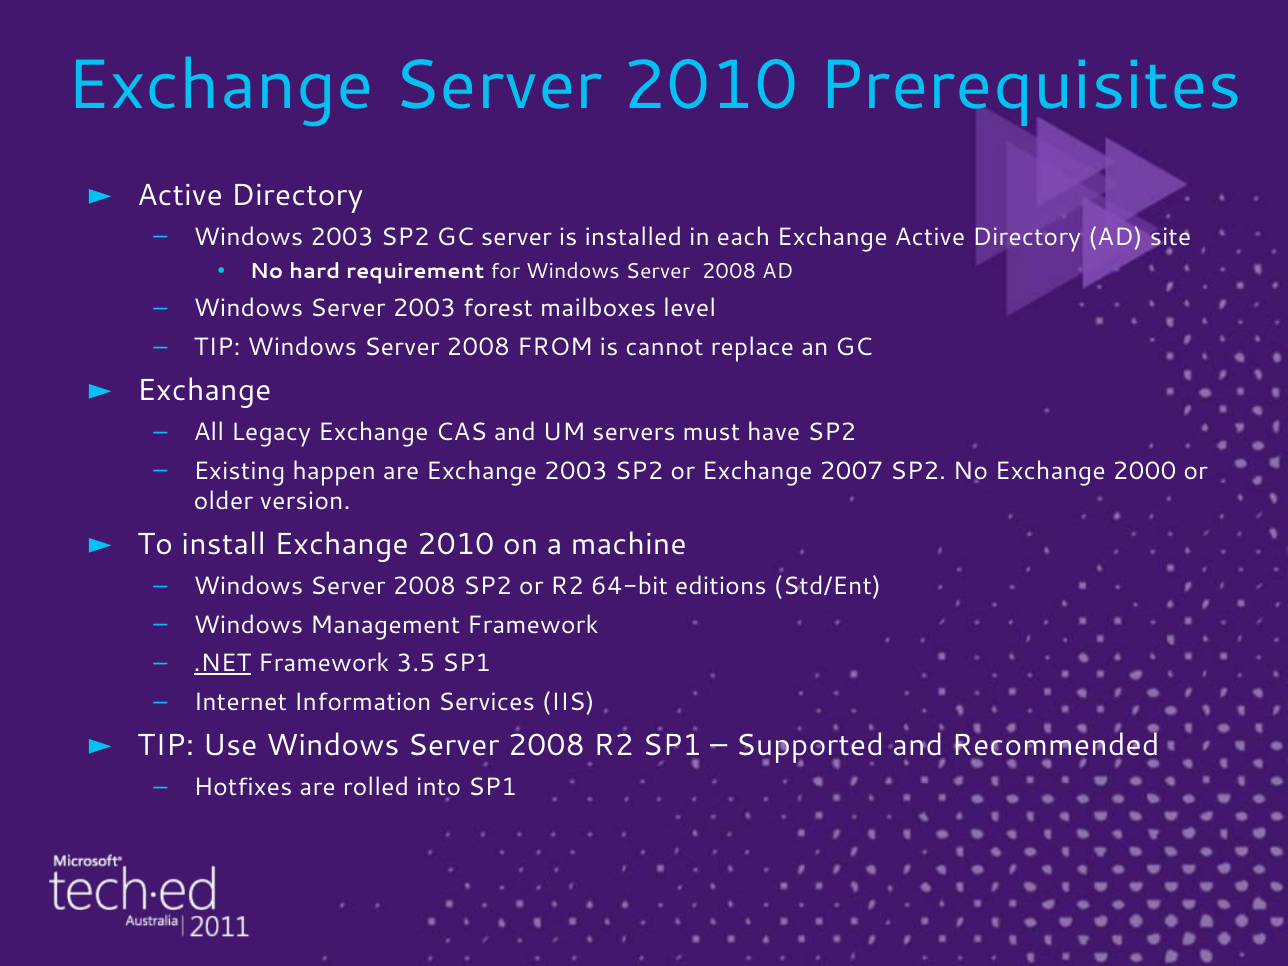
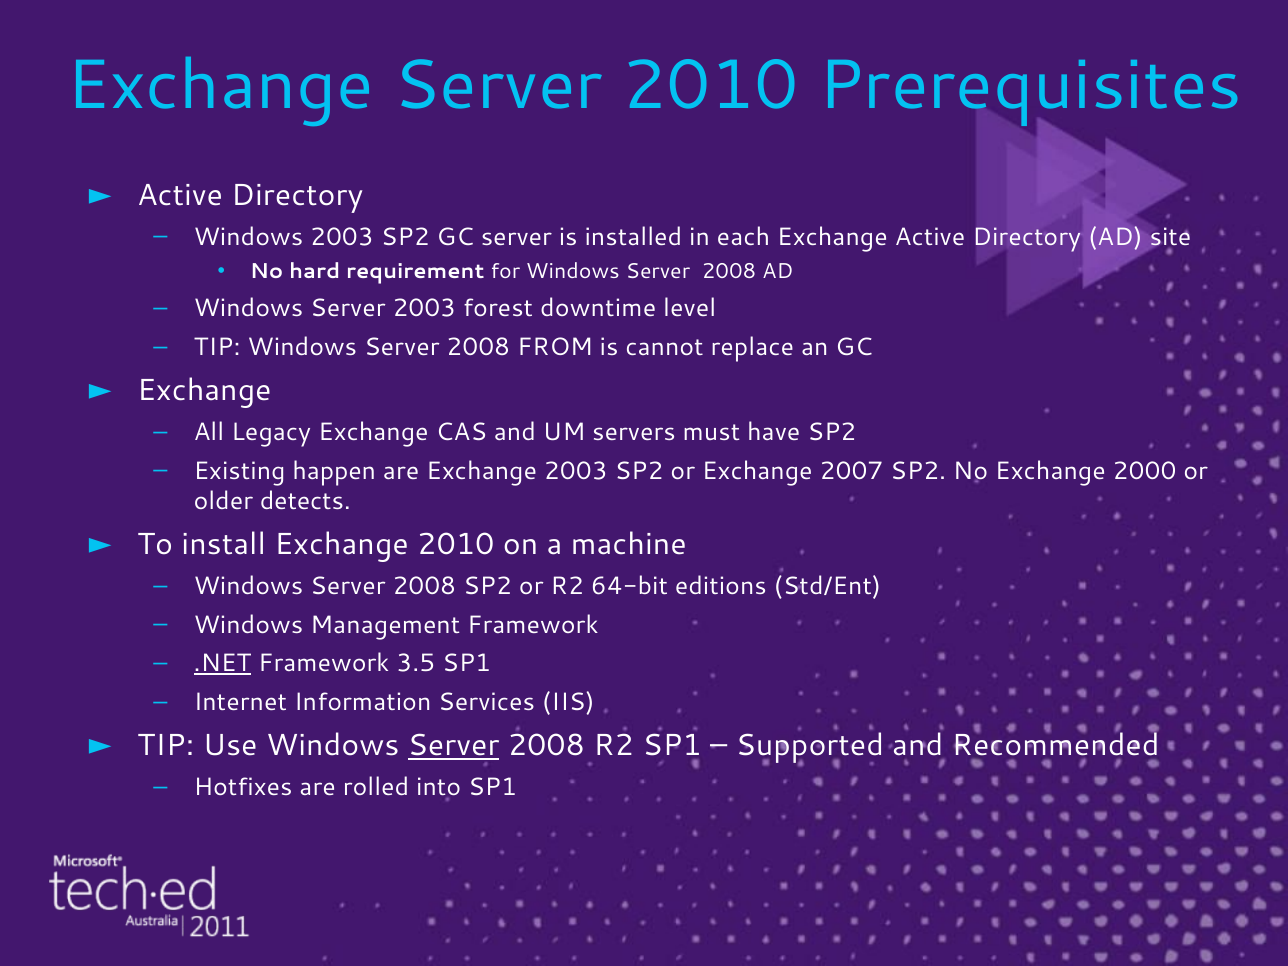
mailboxes: mailboxes -> downtime (598, 308)
version: version -> detects (305, 501)
Server underline: none -> present (454, 746)
